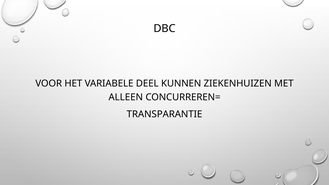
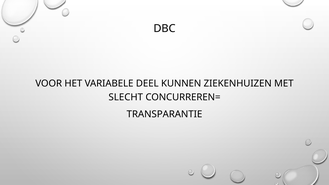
ALLEEN: ALLEEN -> SLECHT (126, 97)
